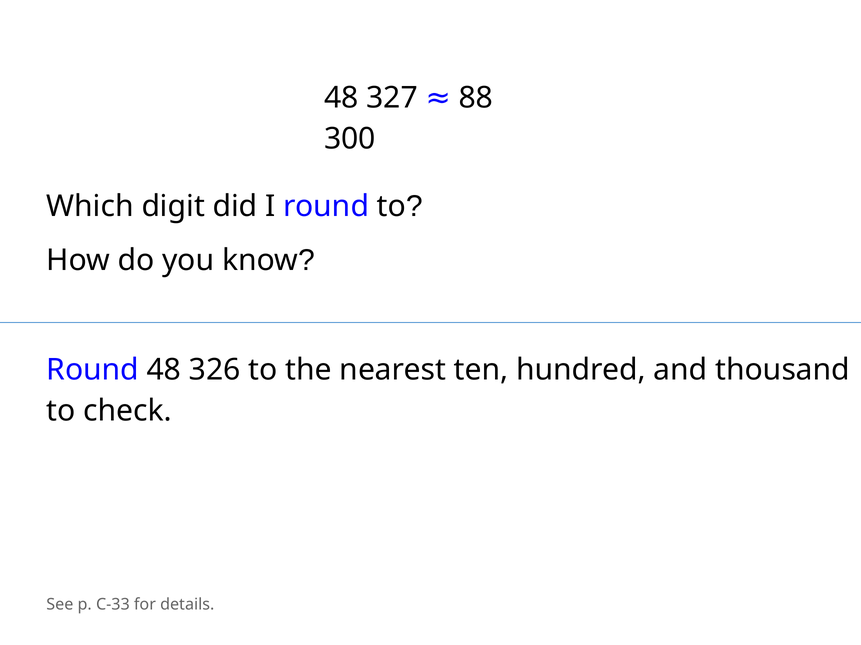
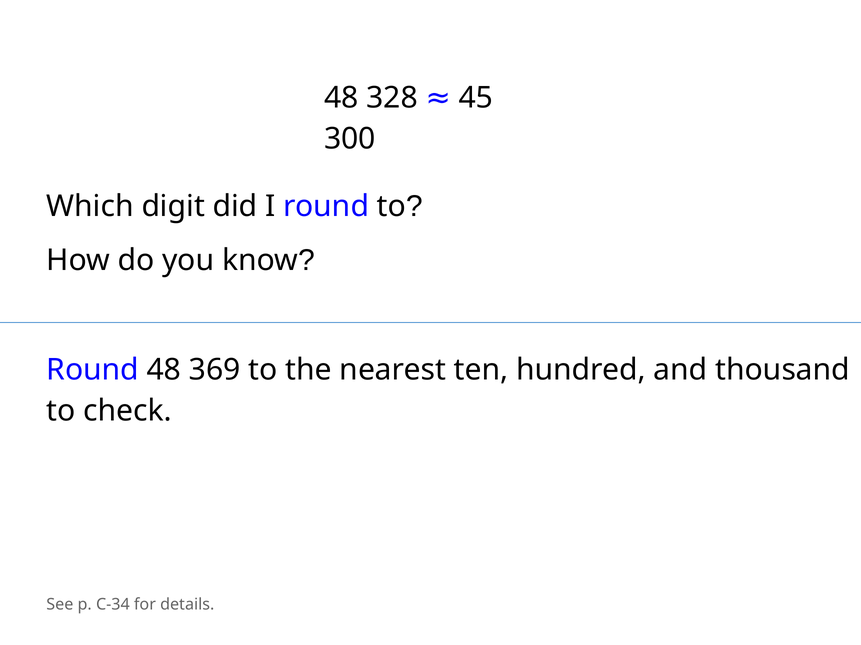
327: 327 -> 328 (392, 98)
88: 88 -> 45 (476, 98)
326: 326 -> 369 (215, 370)
C-33: C-33 -> C-34 (113, 605)
